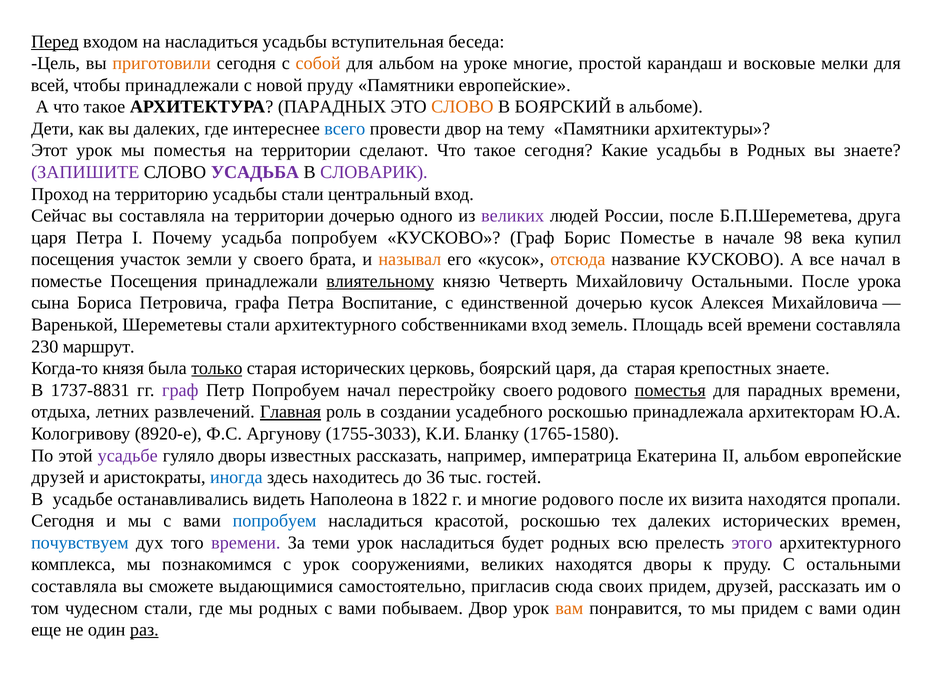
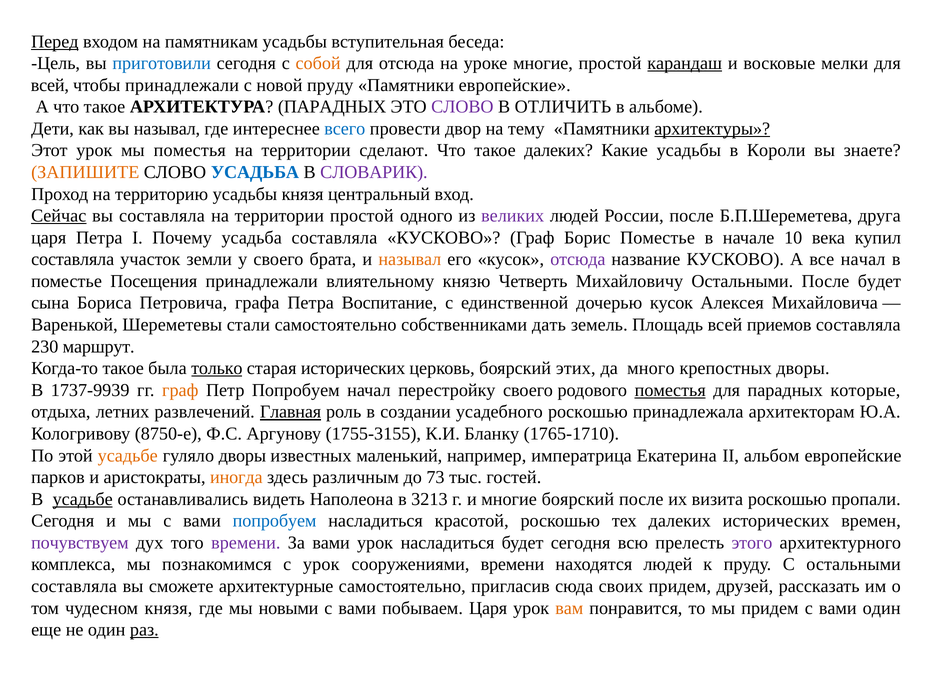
на насладиться: насладиться -> памятникам (211, 42)
приготовили colour: orange -> blue (162, 63)
для альбом: альбом -> отсюда (407, 63)
карандаш underline: none -> present (685, 63)
СЛОВО colour: orange -> purple (462, 107)
В БОЯРСКИЙ: БОЯРСКИЙ -> ОТЛИЧИТЬ (563, 107)
вы далеких: далеких -> называл (167, 129)
архитектуры underline: none -> present (712, 129)
такое сегодня: сегодня -> далеких (559, 150)
в Родных: Родных -> Короли (776, 150)
ЗАПИШИТЕ colour: purple -> orange (85, 172)
УСАДЬБА colour: purple -> blue (255, 172)
усадьбы стали: стали -> князя (303, 194)
Сейчас underline: none -> present (59, 216)
территории дочерью: дочерью -> простой (362, 216)
усадьба попробуем: попробуем -> составляла (334, 238)
98: 98 -> 10 (793, 238)
посещения: посещения -> составляла (73, 259)
отсюда colour: orange -> purple (578, 259)
влиятельному underline: present -> none (380, 281)
После урока: урока -> будет (879, 281)
стали архитектурного: архитектурного -> самостоятельно (336, 325)
собственниками вход: вход -> дать (549, 325)
всей времени: времени -> приемов (779, 325)
Когда-то князя: князя -> такое (123, 368)
боярский царя: царя -> этих (576, 368)
да старая: старая -> много (651, 368)
крепостных знаете: знаете -> дворы (803, 368)
1737-8831: 1737-8831 -> 1737-9939 (90, 390)
граф colour: purple -> orange (180, 390)
парадных времени: времени -> которые (865, 390)
8920-е: 8920-е -> 8750-е (168, 434)
1755-3033: 1755-3033 -> 1755-3155 (373, 434)
1765-1580: 1765-1580 -> 1765-1710 (571, 434)
усадьбе colour: purple -> orange (128, 455)
известных рассказать: рассказать -> маленький (399, 455)
друзей: друзей -> парков (58, 477)
иногда colour: blue -> orange (236, 477)
находитесь: находитесь -> различным (356, 477)
36: 36 -> 73 (435, 477)
усадьбе underline: none -> present (83, 499)
1822: 1822 -> 3213 (429, 499)
многие родового: родового -> боярский (578, 499)
визита находятся: находятся -> роскошью (787, 499)
почувствуем colour: blue -> purple (80, 542)
За теми: теми -> вами (331, 542)
будет родных: родных -> сегодня (581, 542)
сооружениями великих: великих -> времени (512, 564)
находятся дворы: дворы -> людей (668, 564)
выдающимися: выдающимися -> архитектурные (276, 586)
чудесном стали: стали -> князя (168, 608)
мы родных: родных -> новыми (289, 608)
побываем Двор: Двор -> Царя (488, 608)
